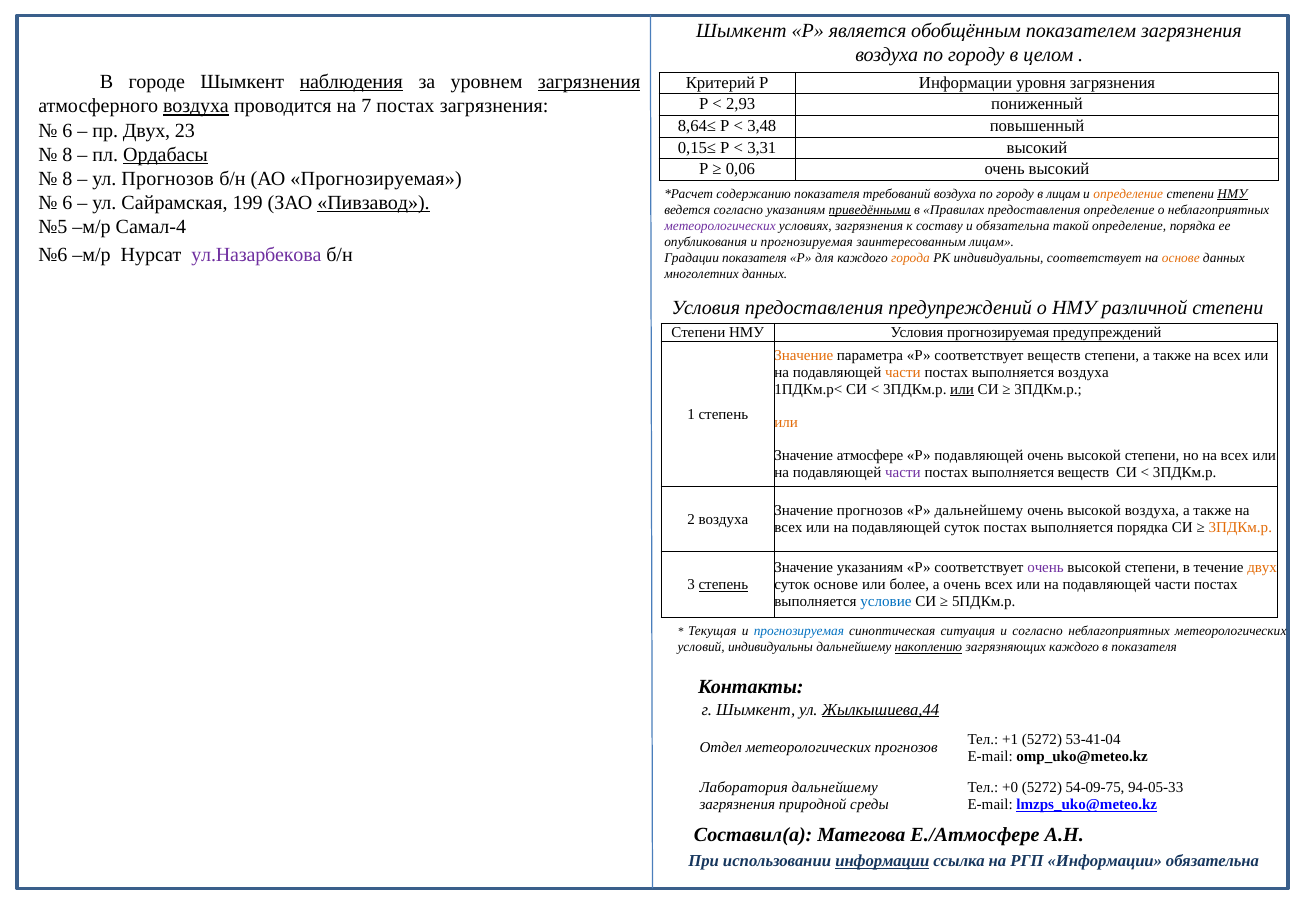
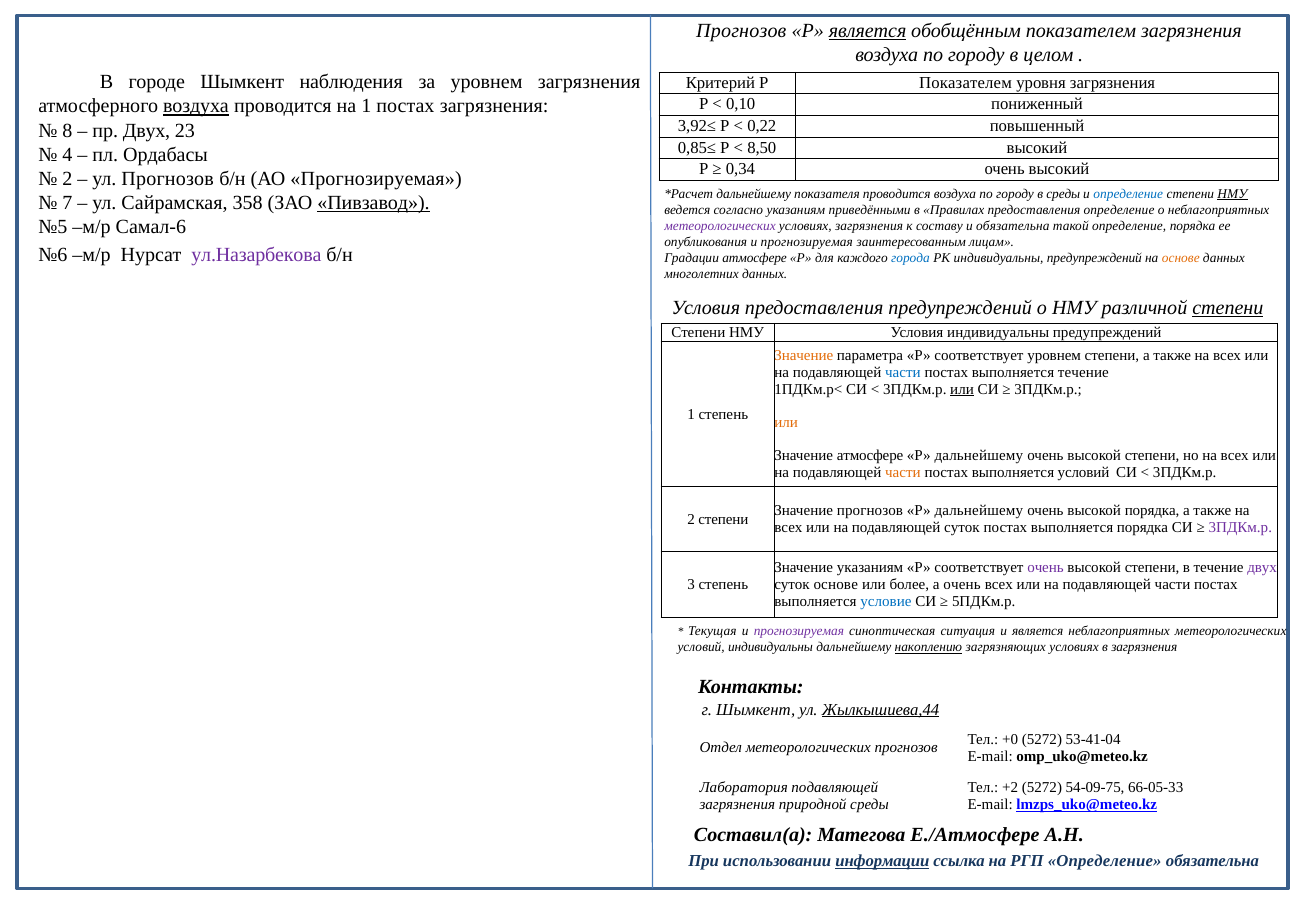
Шымкент: Шымкент -> Прогнозов (741, 31)
является underline: none -> present (868, 31)
наблюдения underline: present -> none (351, 82)
загрязнения underline: present -> none (589, 82)
Р Информации: Информации -> Показателем (965, 83)
2,93: 2,93 -> 0,10 (741, 104)
на 7: 7 -> 1 (366, 106)
8,64≤: 8,64≤ -> 3,92≤ (697, 126)
3,48: 3,48 -> 0,22 (762, 126)
6: 6 -> 8 (67, 130)
0,15≤: 0,15≤ -> 0,85≤ (697, 147)
3,31: 3,31 -> 8,50 (762, 147)
8: 8 -> 4 (67, 154)
Ордабасы underline: present -> none (165, 154)
0,06: 0,06 -> 0,34 (740, 169)
8: 8 -> 2 (67, 179)
содержанию: содержанию -> дальнейшему (754, 194)
показателя требований: требований -> проводится (897, 194)
в лицам: лицам -> среды (1063, 194)
определение colour: orange -> blue (1128, 194)
6: 6 -> 7 (67, 203)
199: 199 -> 358 (248, 203)
приведёнными underline: present -> none (870, 210)
Самал-4: Самал-4 -> Самал-6 (151, 227)
Градации показателя: показателя -> атмосфере (755, 258)
города colour: orange -> blue (910, 258)
РК индивидуальны соответствует: соответствует -> предупреждений (1094, 258)
степени underline: none -> present (1228, 308)
Условия прогнозируемая: прогнозируемая -> индивидуальны (998, 332)
соответствует веществ: веществ -> уровнем (1054, 355)
части colour: orange -> blue (903, 372)
выполняется воздуха: воздуха -> течение (1083, 372)
подавляющей: подавляющей -> дальнейшему (979, 456)
части colour: purple -> orange (903, 472)
выполняется веществ: веществ -> условий (1084, 472)
высокой воздуха: воздуха -> порядка (1152, 511)
2 воздуха: воздуха -> степени (723, 519)
3ПДКм.р colour: orange -> purple (1240, 527)
двух colour: orange -> purple (1262, 568)
степень underline: present -> none (723, 584)
прогнозируемая colour: blue -> purple (799, 631)
и согласно: согласно -> является (1038, 631)
загрязняющих каждого: каждого -> условиях (1074, 647)
в показателя: показателя -> загрязнения (1144, 647)
+1: +1 -> +0 (1010, 739)
Лаборатория дальнейшему: дальнейшему -> подавляющей (835, 787)
+0: +0 -> +2 (1010, 787)
94-05-33: 94-05-33 -> 66-05-33 (1156, 787)
РГП Информации: Информации -> Определение (1105, 860)
